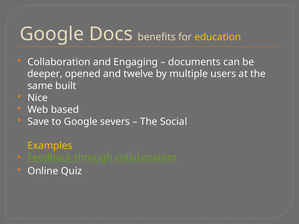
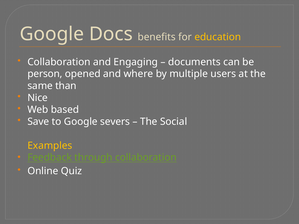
deeper: deeper -> person (45, 74)
twelve: twelve -> where (138, 74)
built: built -> than (66, 86)
